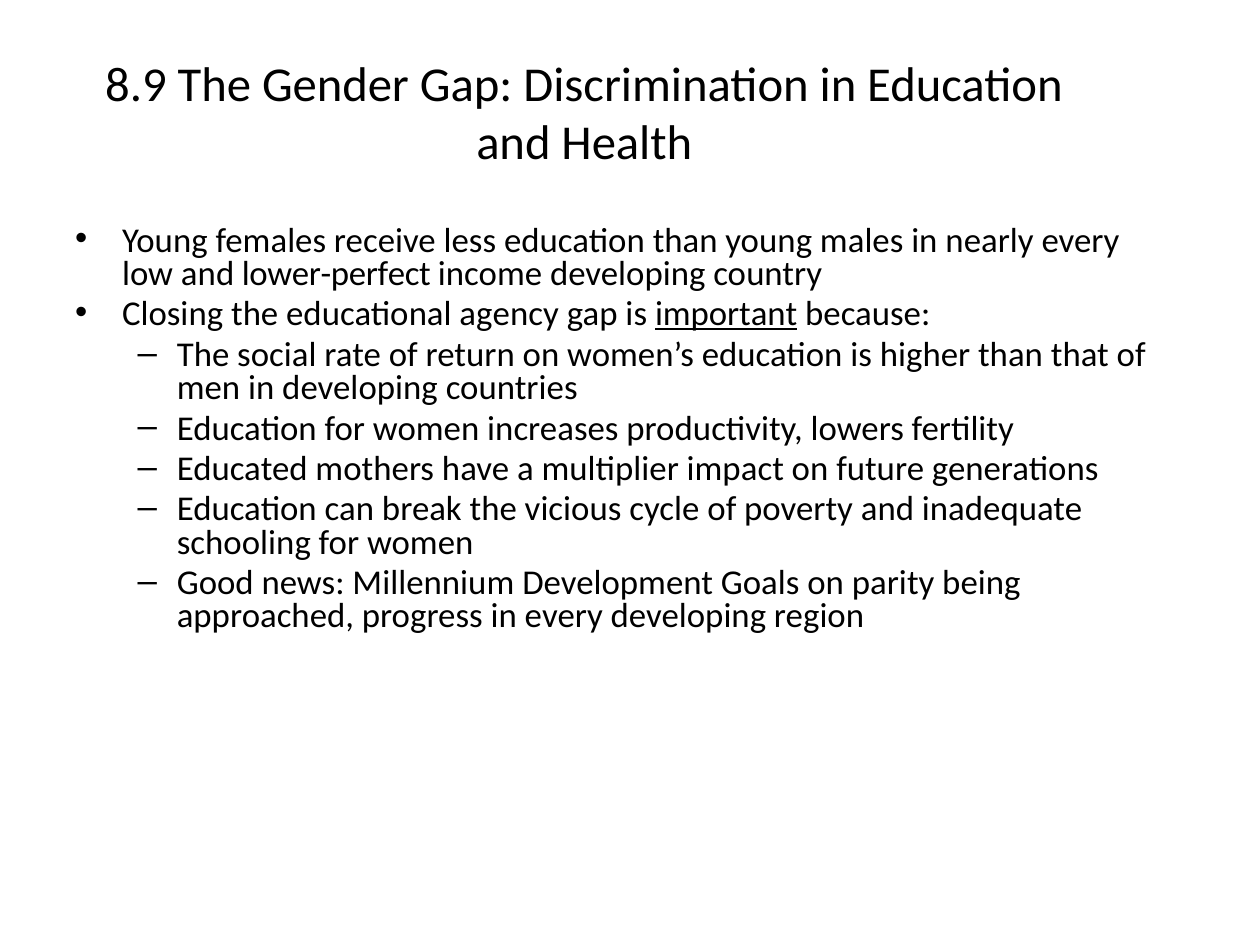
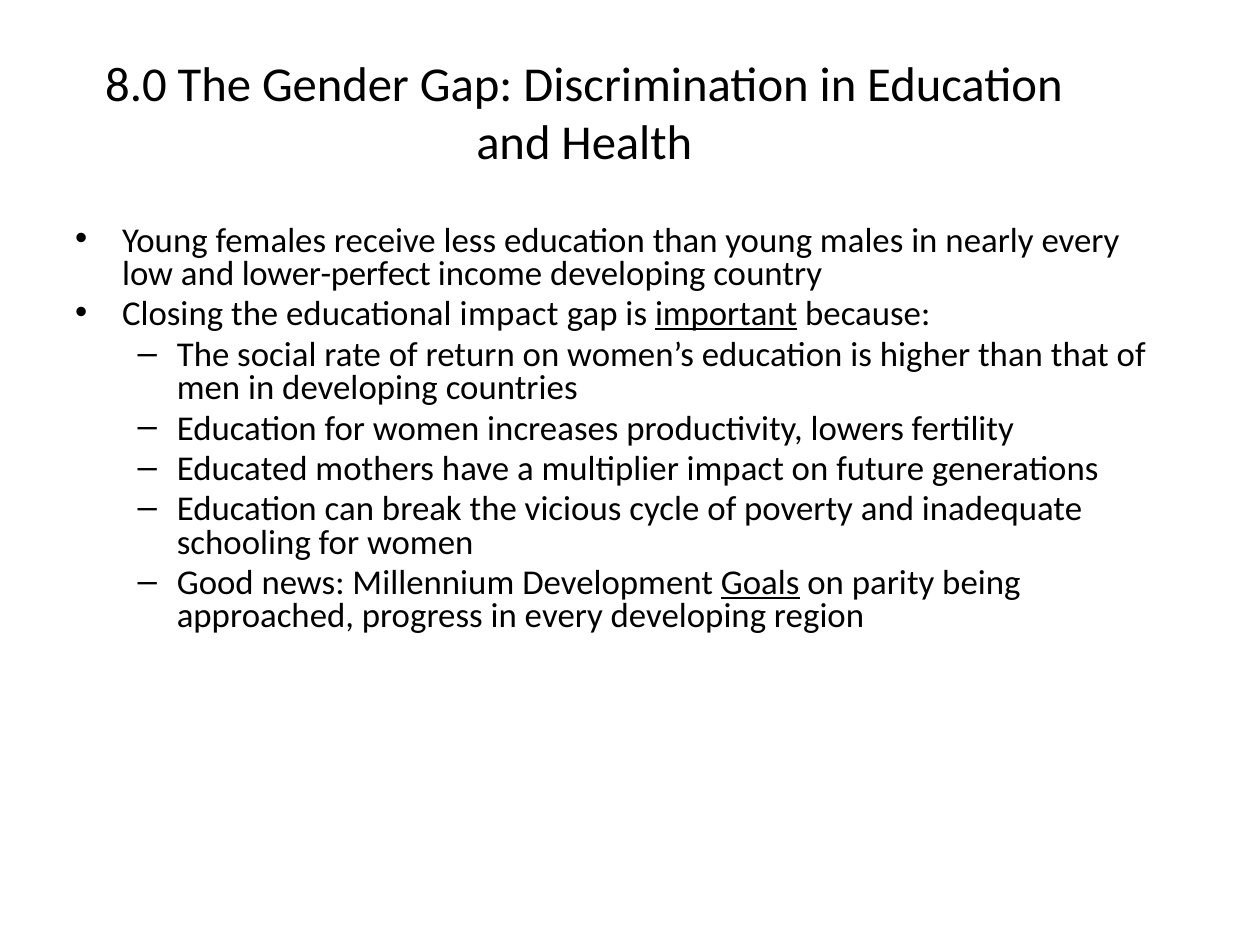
8.9: 8.9 -> 8.0 (136, 85)
educational agency: agency -> impact (509, 314)
Goals underline: none -> present (760, 583)
